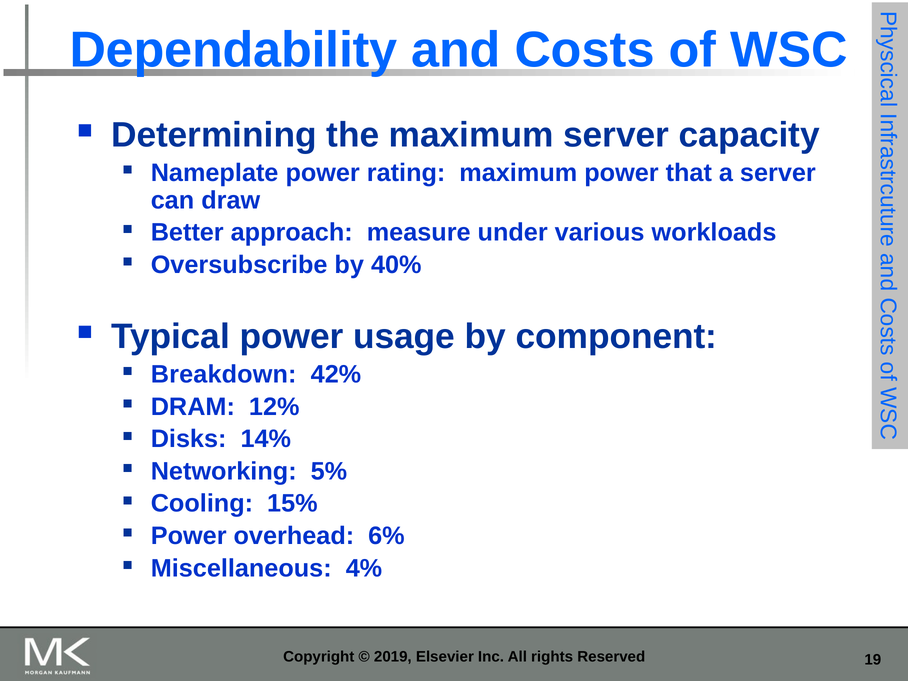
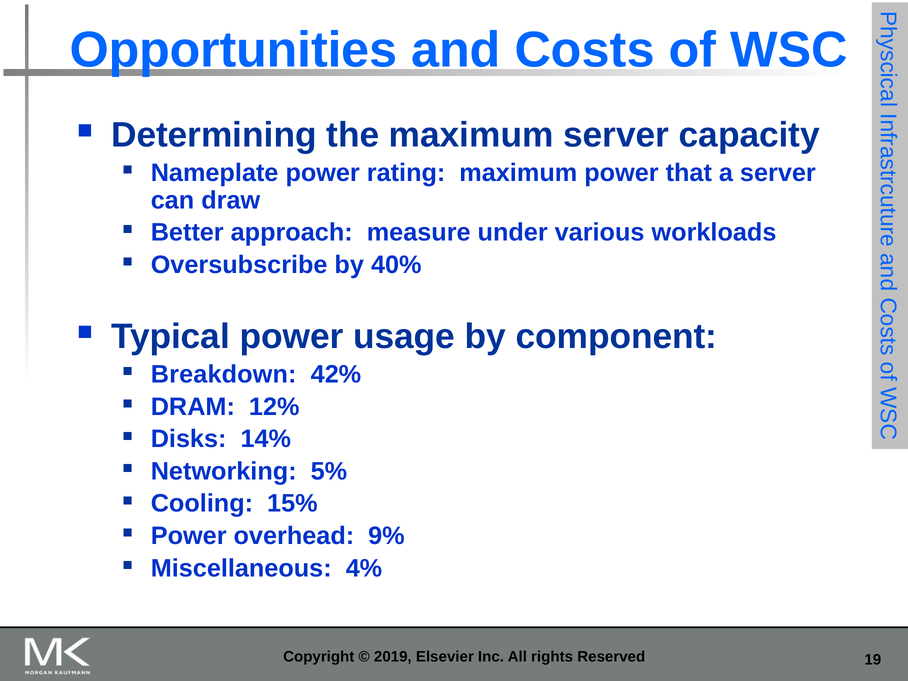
Dependability: Dependability -> Opportunities (234, 50)
6%: 6% -> 9% (386, 536)
